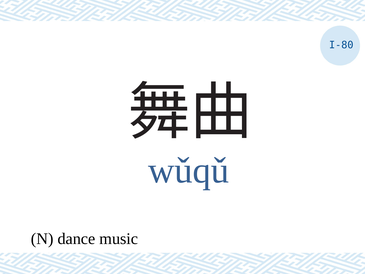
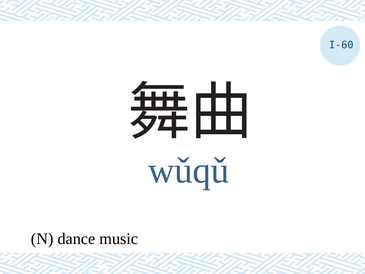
I-80: I-80 -> I-60 (341, 45)
